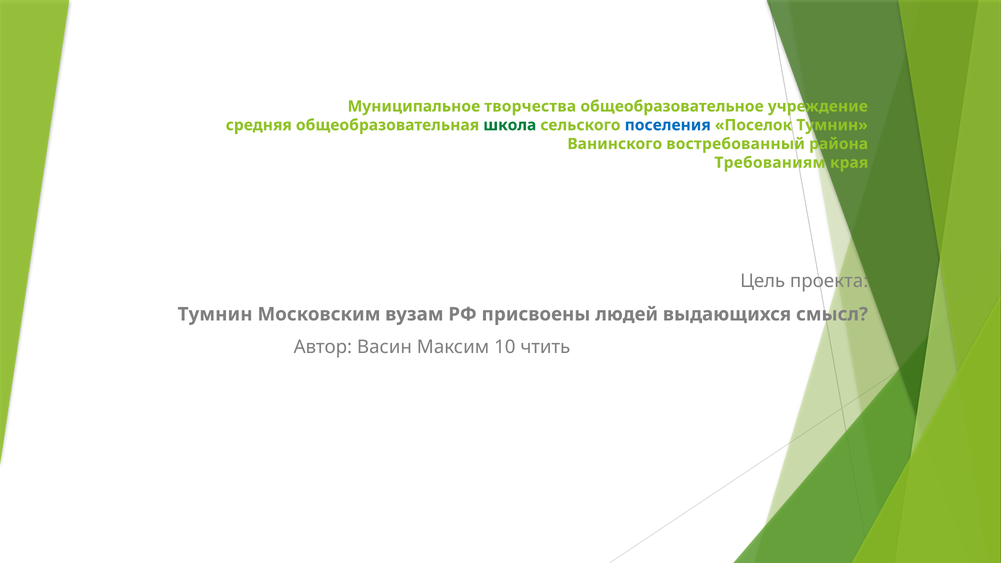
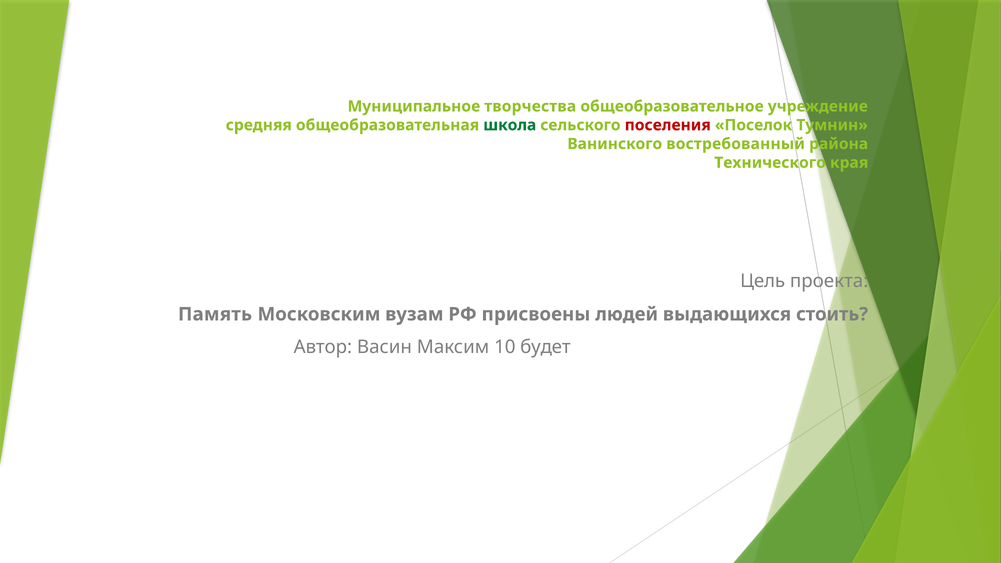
поселения colour: blue -> red (668, 125)
Требованиям: Требованиям -> Технического (770, 163)
Тумнин: Тумнин -> Память (215, 314)
смысл: смысл -> стоить (832, 314)
чтить: чтить -> будет (545, 347)
